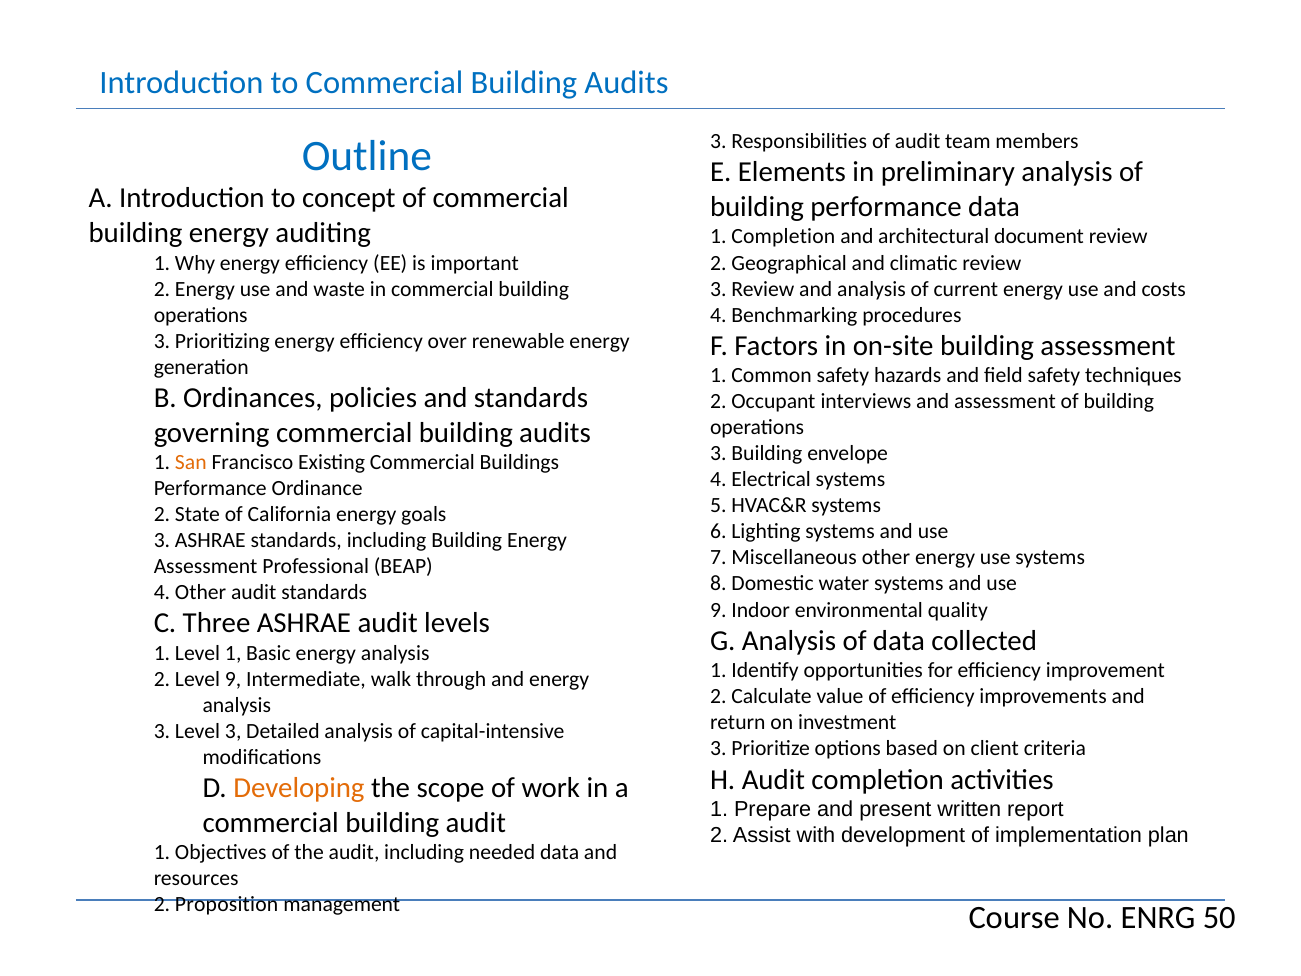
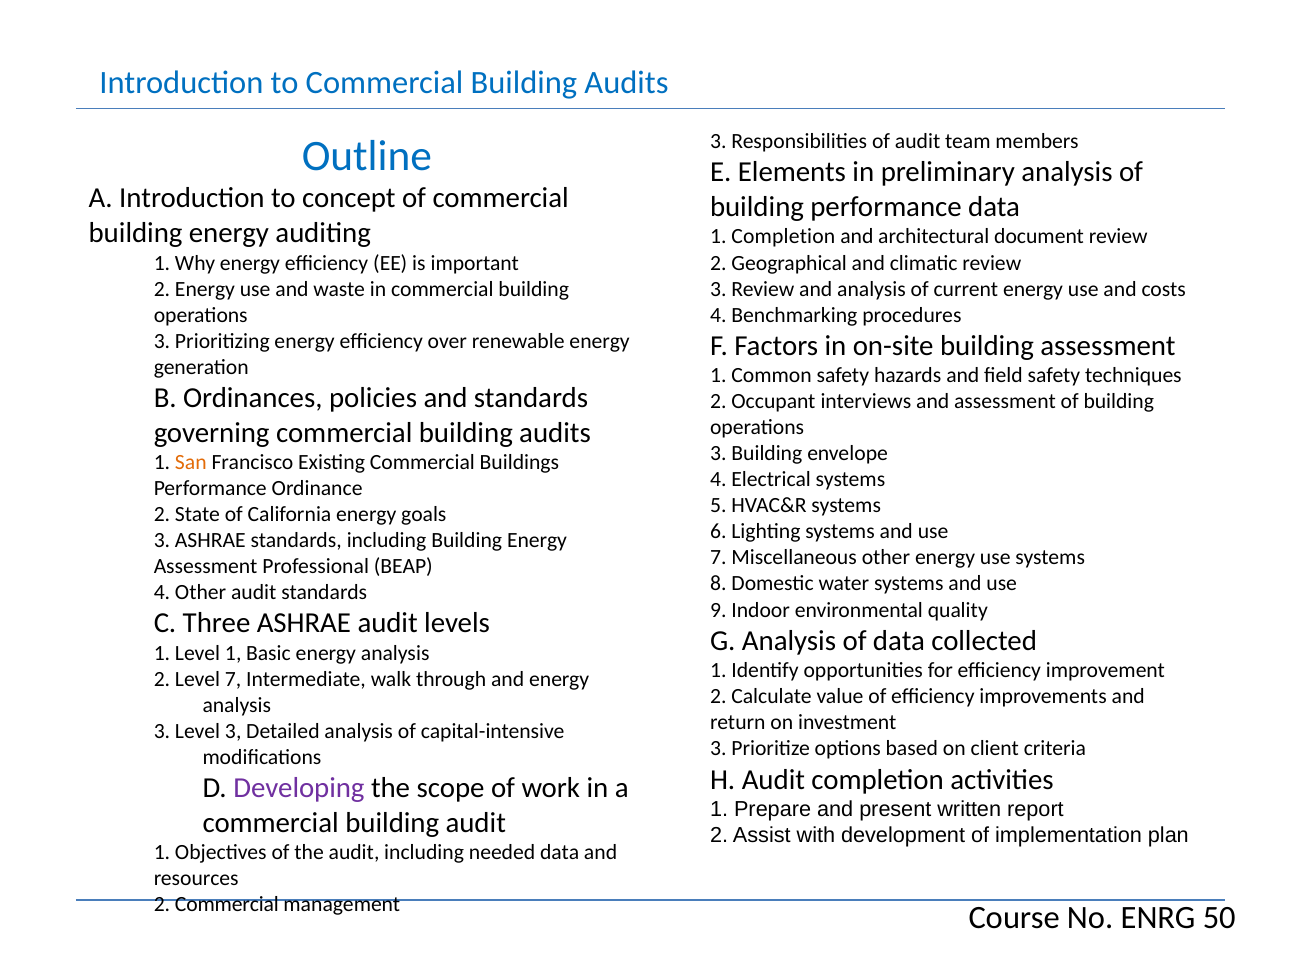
Level 9: 9 -> 7 (233, 679)
Developing colour: orange -> purple (299, 788)
2 Proposition: Proposition -> Commercial (227, 905)
